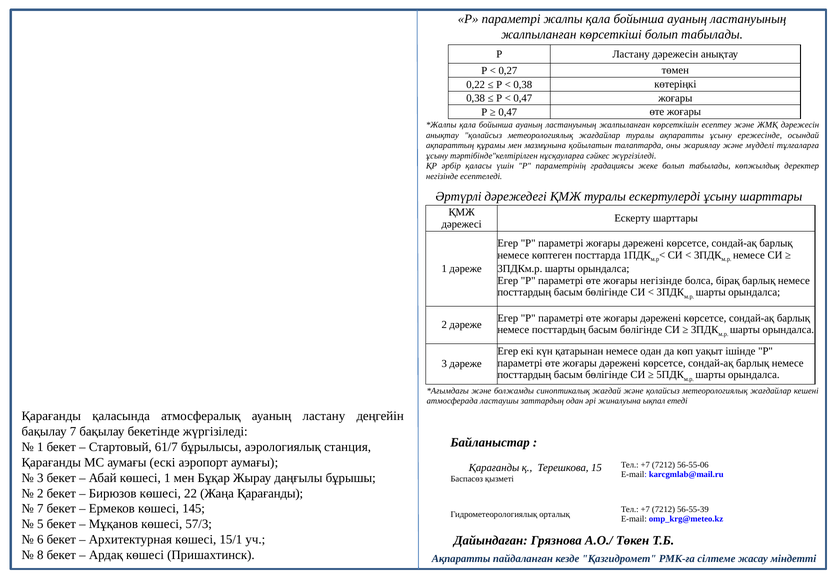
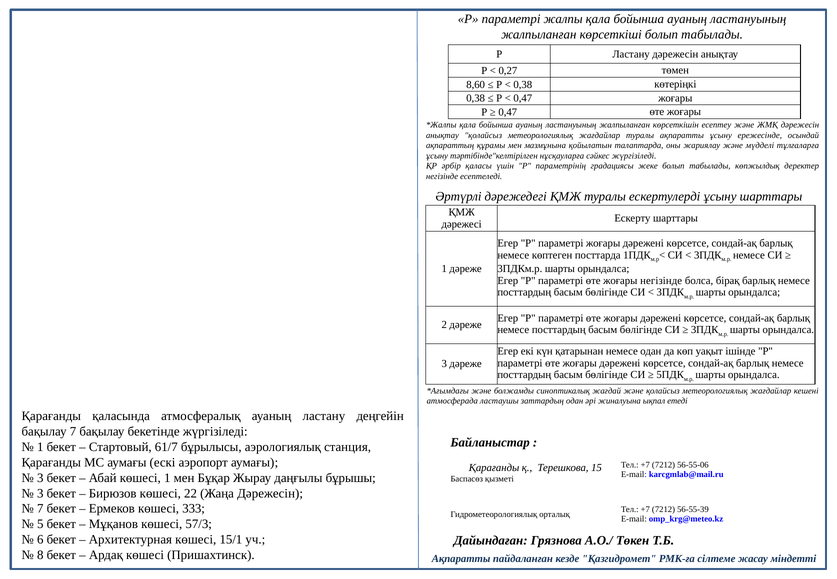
0,22: 0,22 -> 8,60 (476, 85)
2: 2 -> 3 (40, 494)
Жаңа Қарағанды: Қарағанды -> Дәрежесін (270, 494)
145: 145 -> 333 (194, 509)
